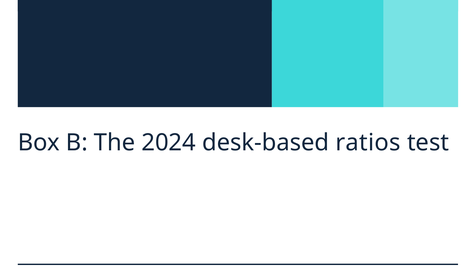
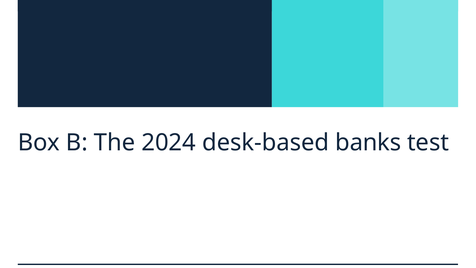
ratios: ratios -> banks (368, 142)
